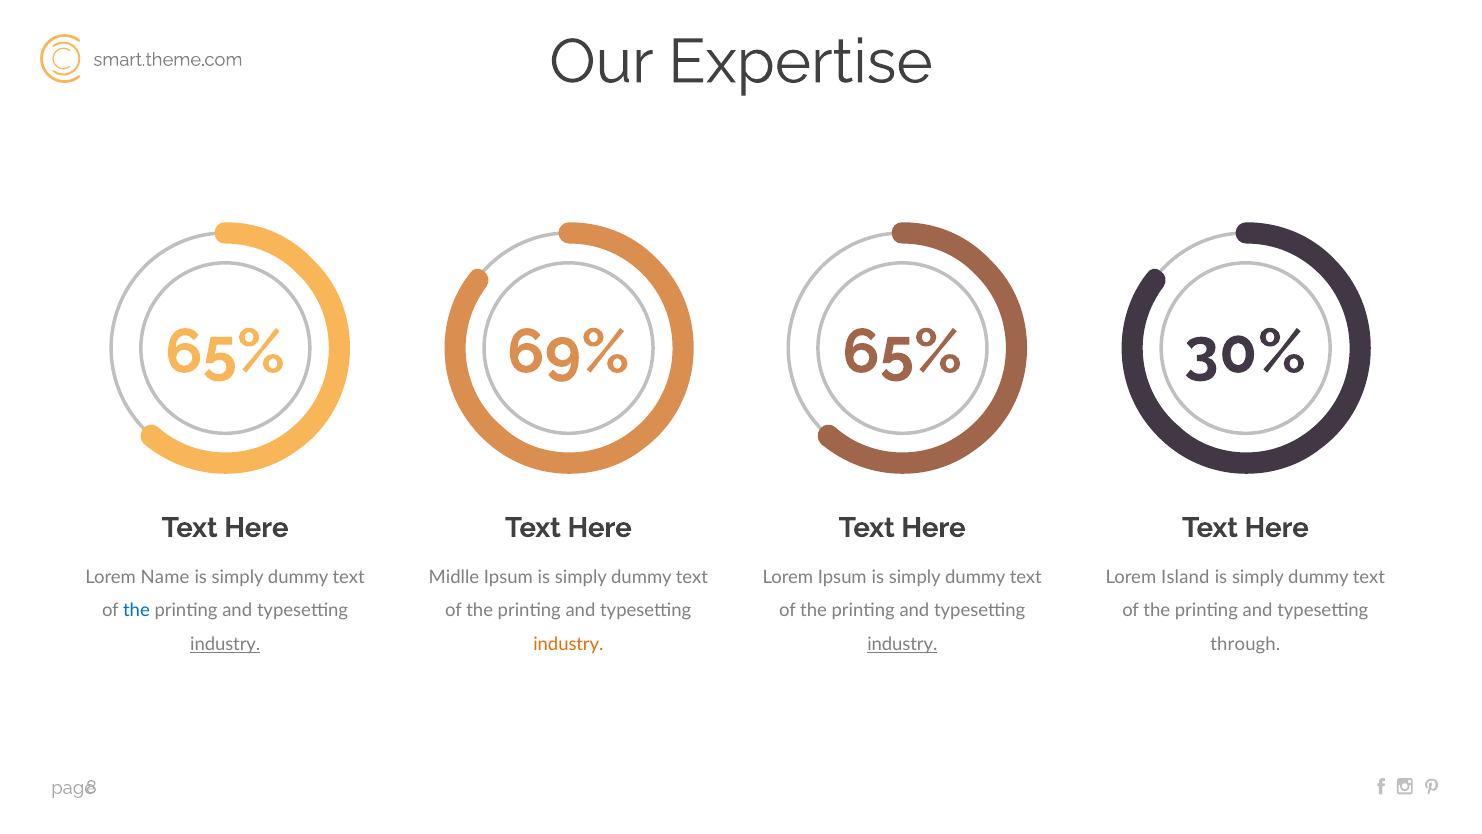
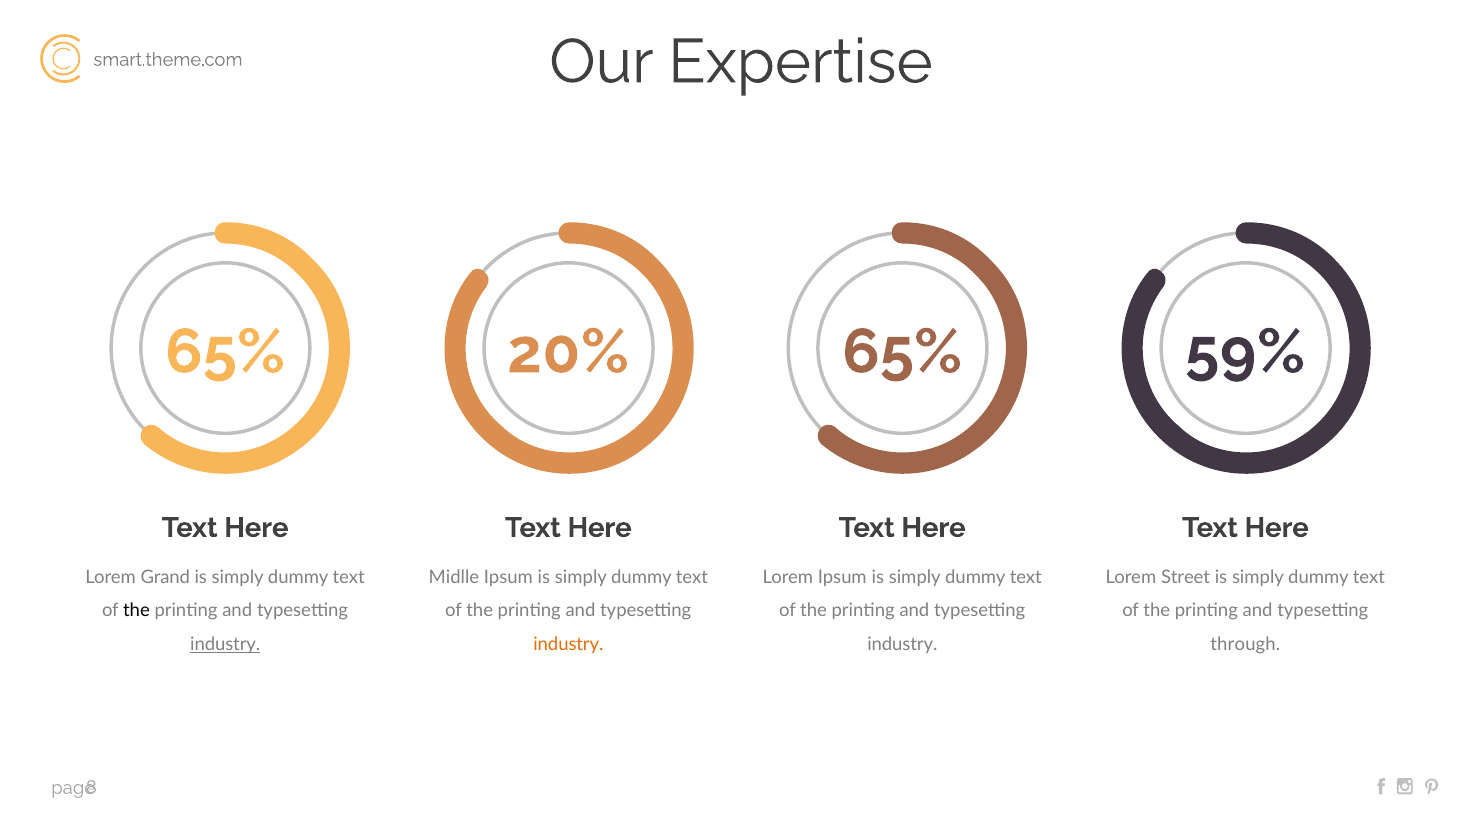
69%: 69% -> 20% (568, 352)
30%: 30% -> 59% (1245, 352)
Name: Name -> Grand (165, 577)
Island: Island -> Street (1185, 577)
the colour: blue -> black (136, 611)
industry underline: present -> none (902, 644)
